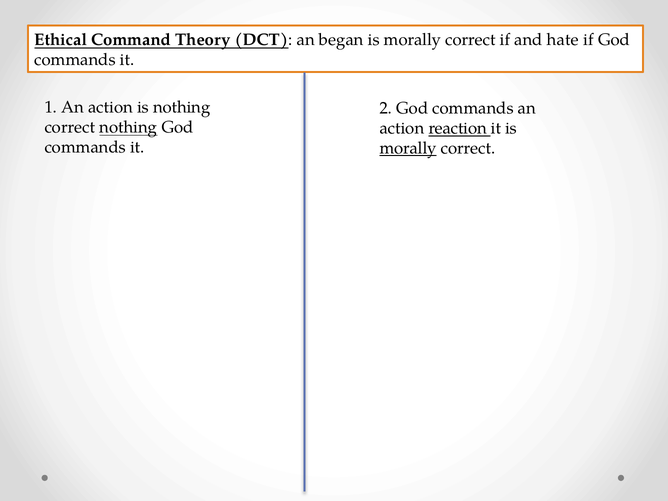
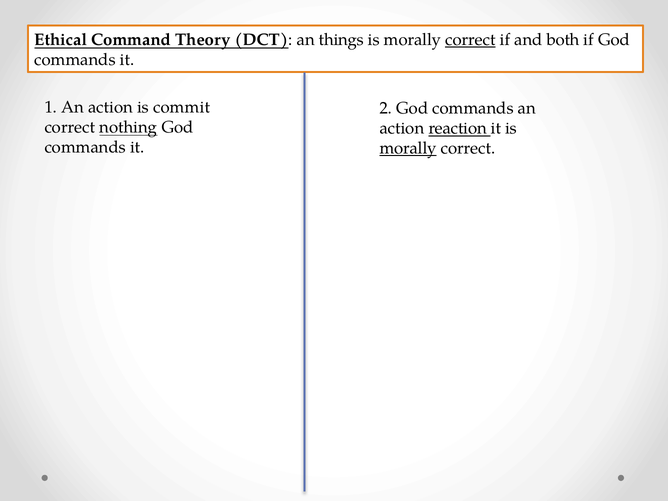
began: began -> things (341, 40)
correct underline: none -> present (470, 40)
hate: hate -> both (563, 40)
is nothing: nothing -> commit (182, 107)
